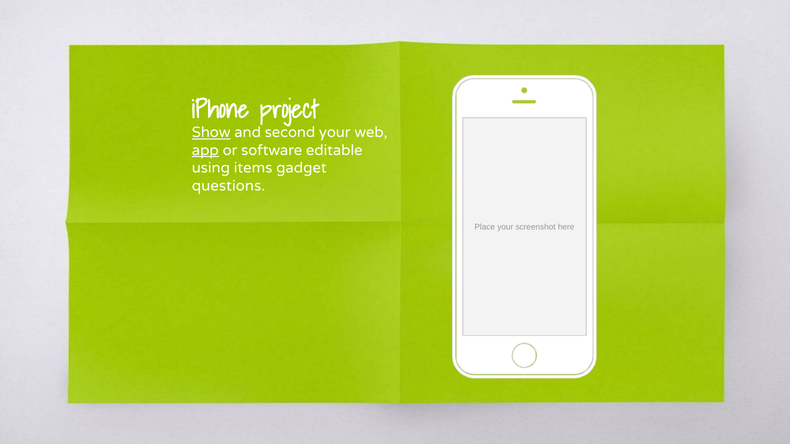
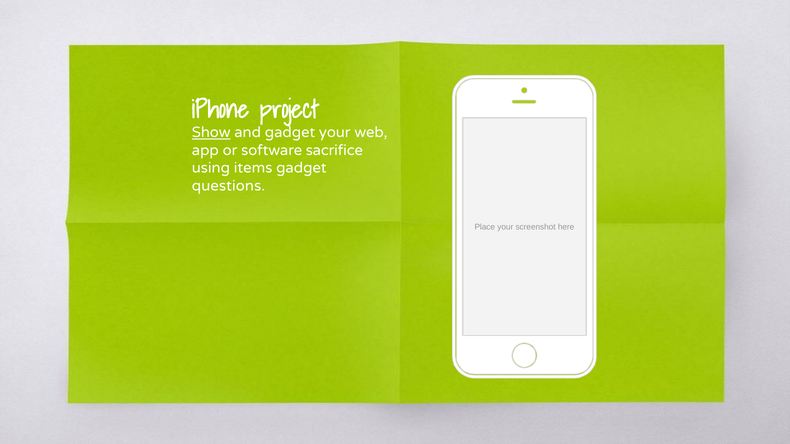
and second: second -> gadget (290, 133)
app underline: present -> none (205, 150)
editable: editable -> sacrifice (334, 150)
